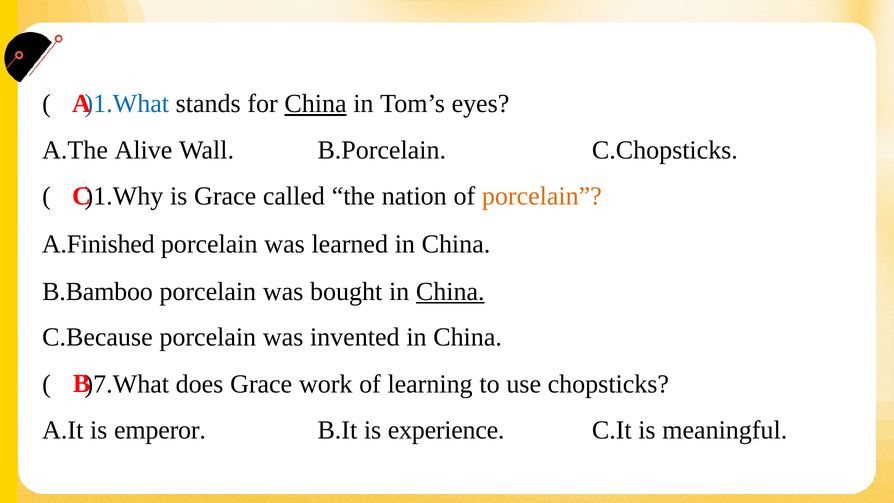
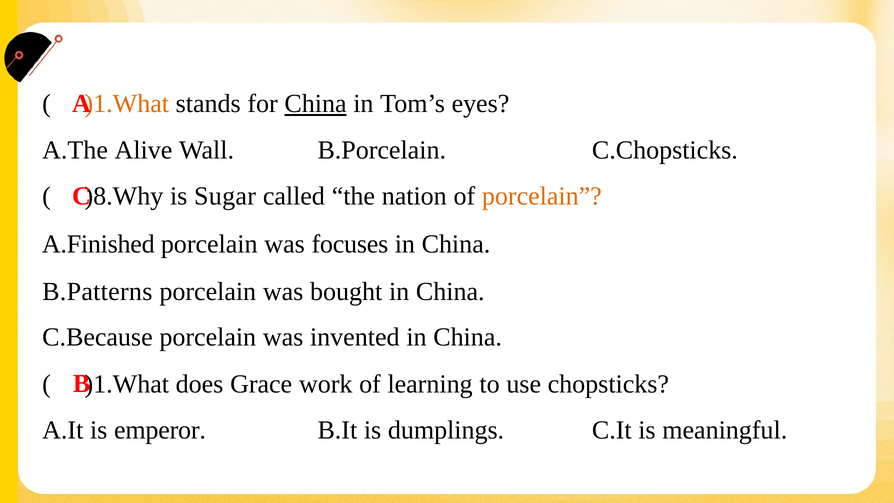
)1.What colour: blue -> orange (127, 104)
)1.Why: )1.Why -> )8.Why (124, 196)
is Grace: Grace -> Sugar (225, 196)
learned: learned -> focuses (350, 244)
B.Bamboo: B.Bamboo -> B.Patterns (97, 291)
China underline: present -> none (450, 291)
)7.What: )7.What -> )1.What (127, 384)
experience: experience -> dumplings (446, 430)
